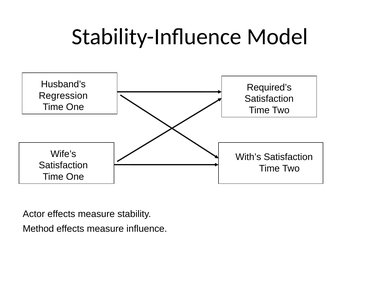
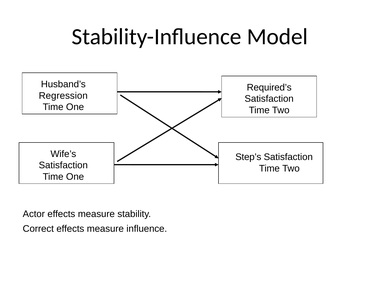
With’s: With’s -> Step’s (248, 157)
Method: Method -> Correct (38, 229)
